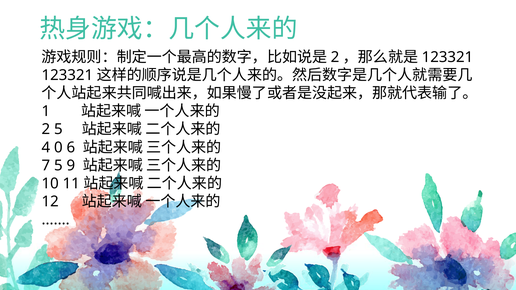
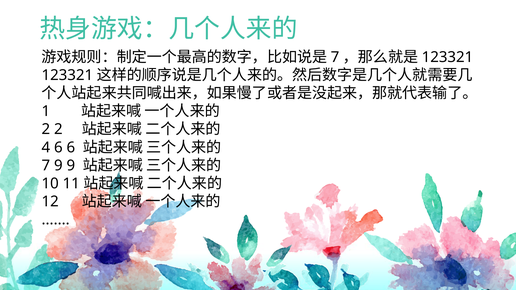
2: 2 -> 7 (335, 57)
2 5: 5 -> 2 (58, 129)
4 0: 0 -> 6 (58, 148)
7 5: 5 -> 9 (58, 166)
